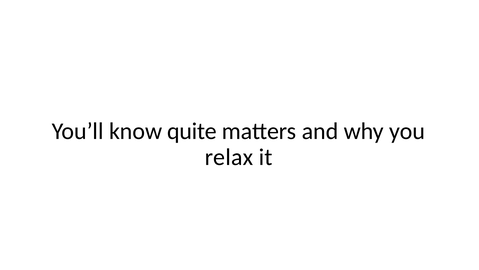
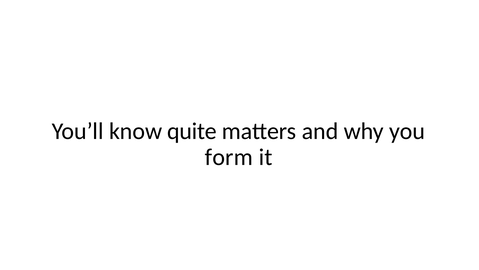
relax: relax -> form (229, 157)
